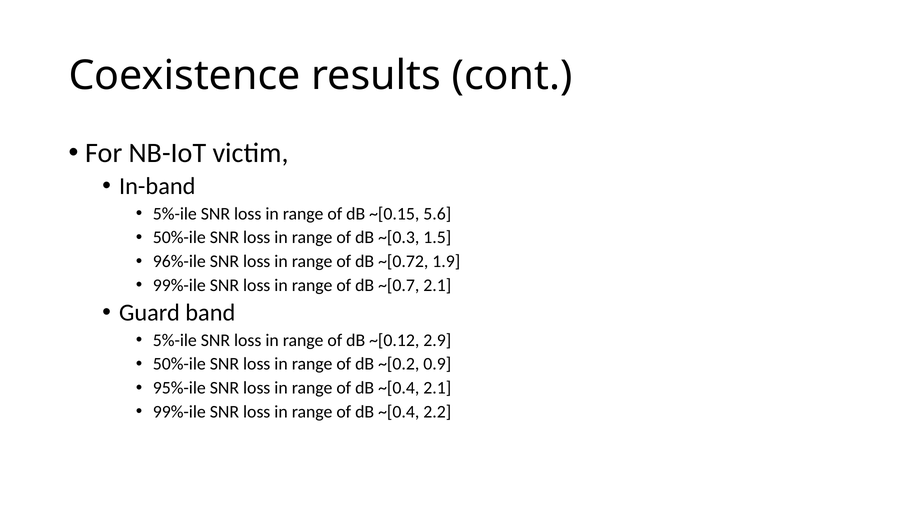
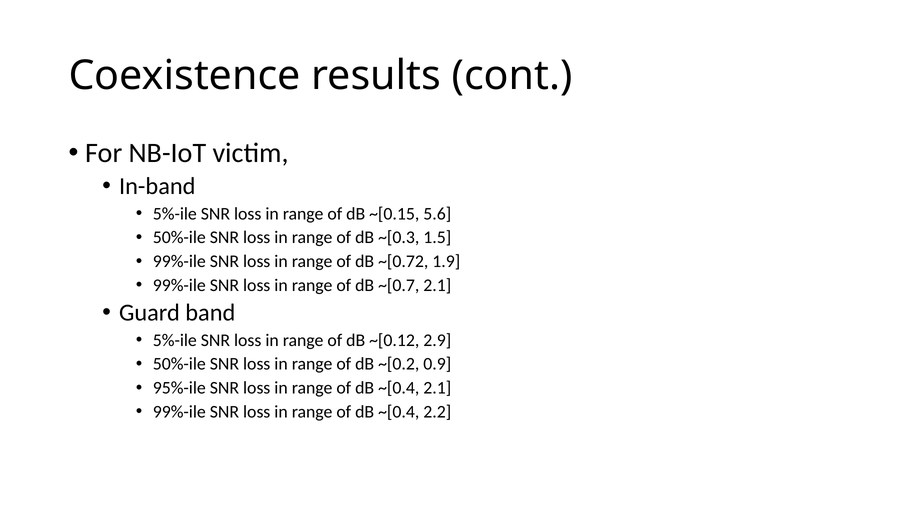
96%-ile: 96%-ile -> 99%-ile (179, 261)
